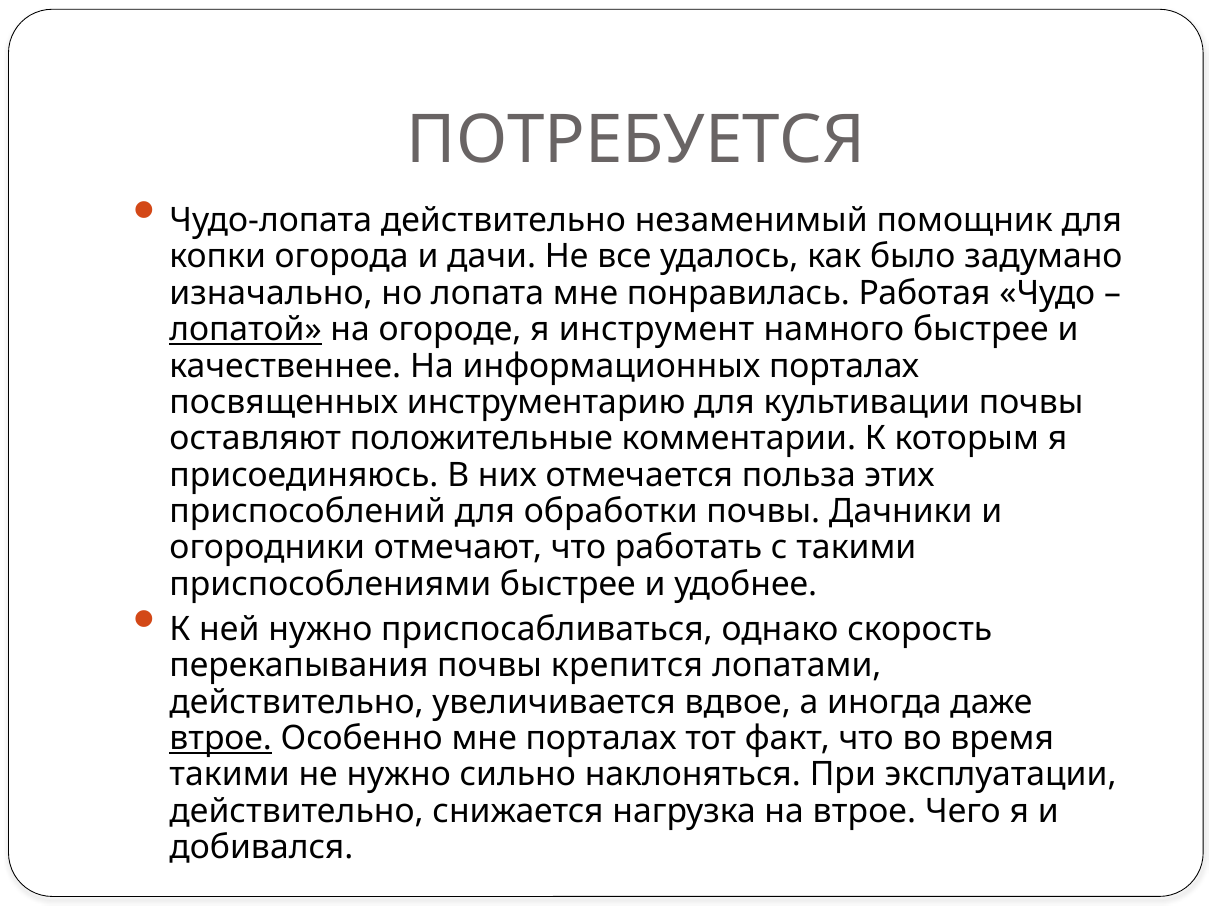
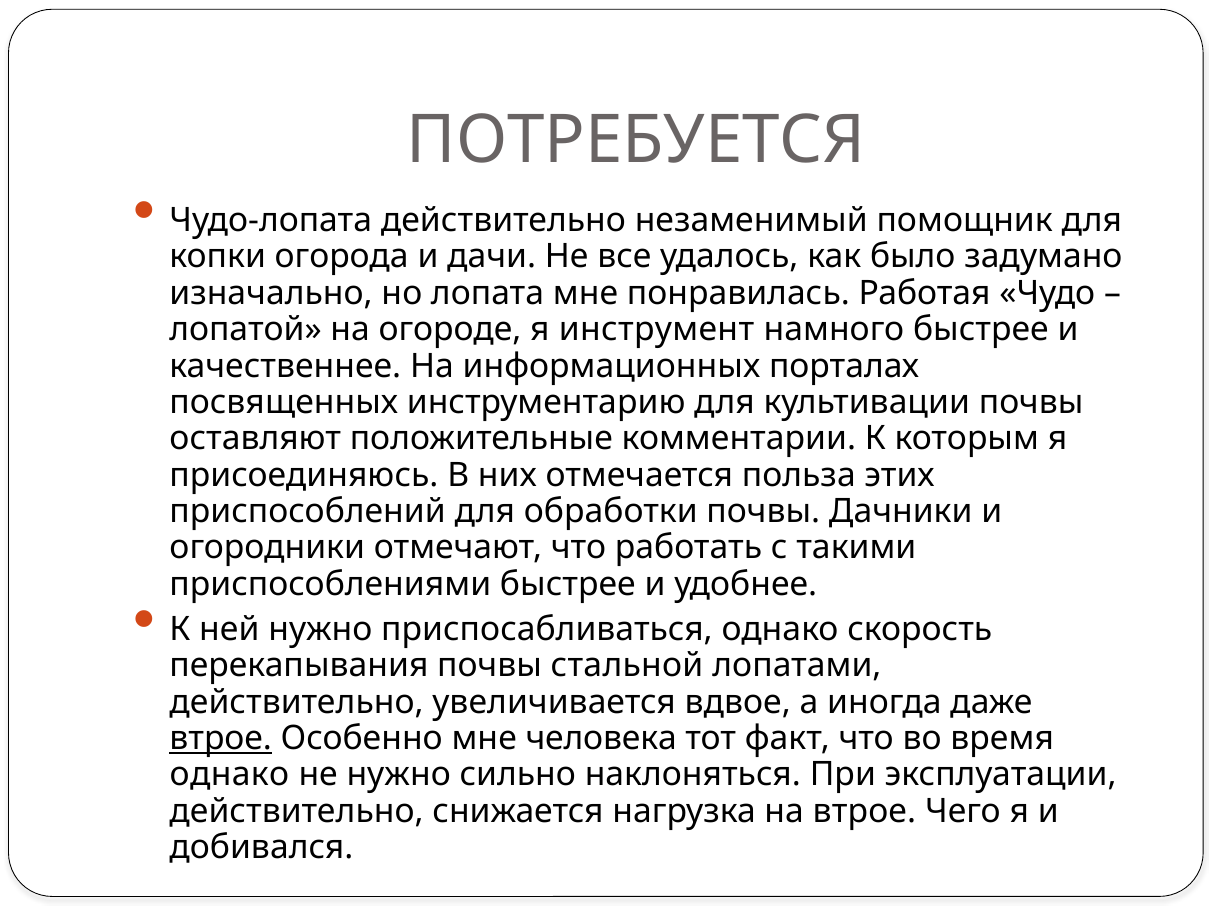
лопатой underline: present -> none (246, 330)
крепится: крепится -> стальной (627, 666)
мне порталах: порталах -> человека (601, 738)
такими: такими -> однако (229, 775)
